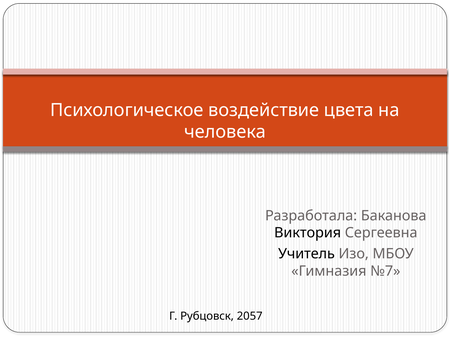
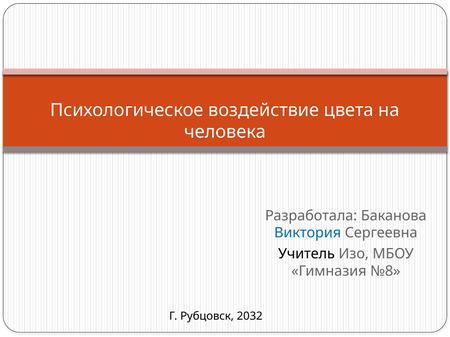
Виктория colour: black -> blue (308, 233)
№7: №7 -> №8 (385, 271)
2057: 2057 -> 2032 (250, 317)
